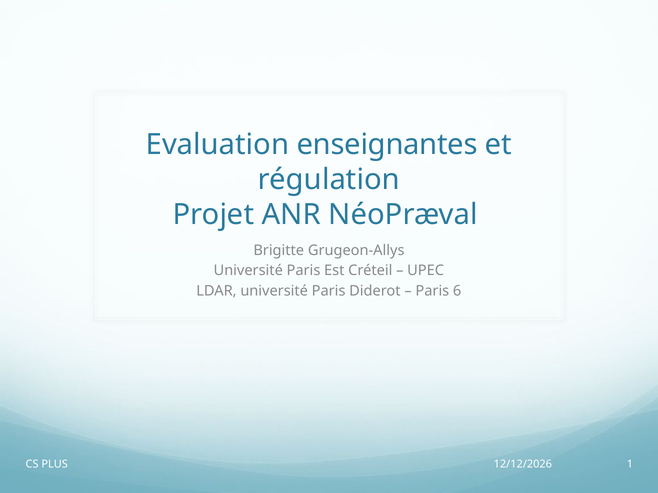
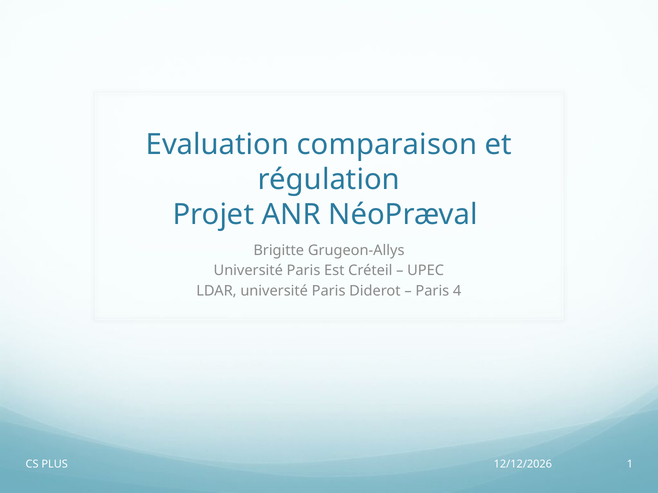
enseignantes: enseignantes -> comparaison (387, 145)
6: 6 -> 4 (457, 291)
